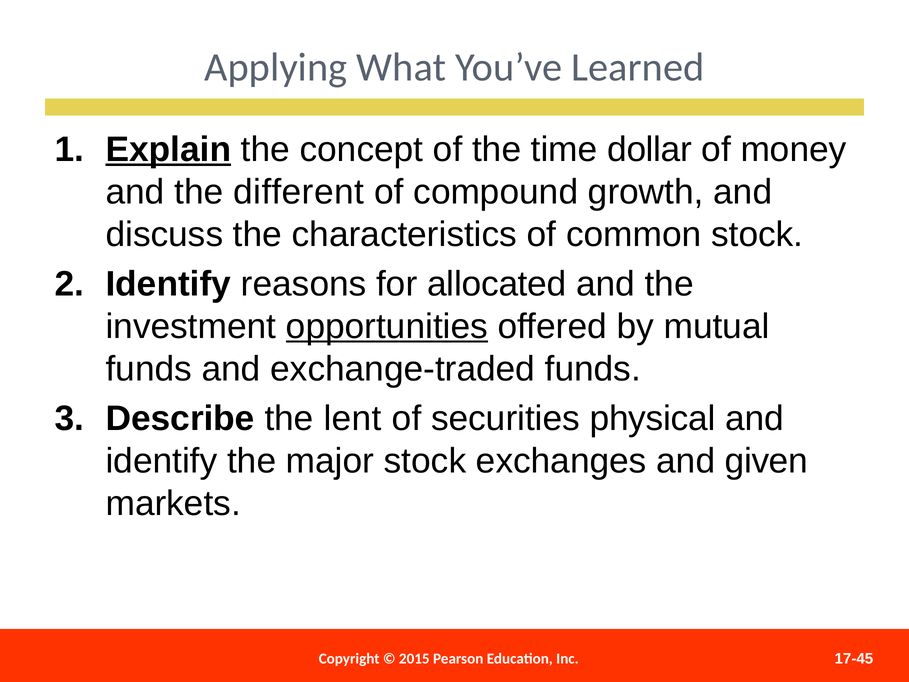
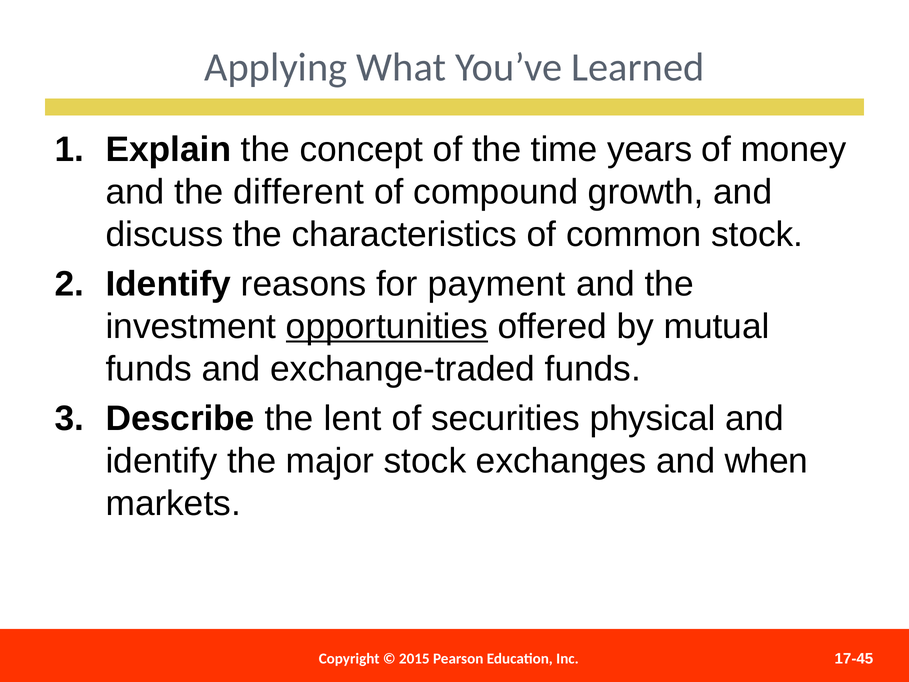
Explain underline: present -> none (168, 149)
dollar: dollar -> years (650, 149)
allocated: allocated -> payment (497, 284)
given: given -> when (766, 461)
